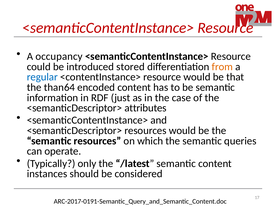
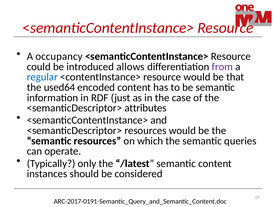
stored: stored -> allows (131, 67)
from colour: orange -> purple (222, 67)
than64: than64 -> used64 (59, 87)
